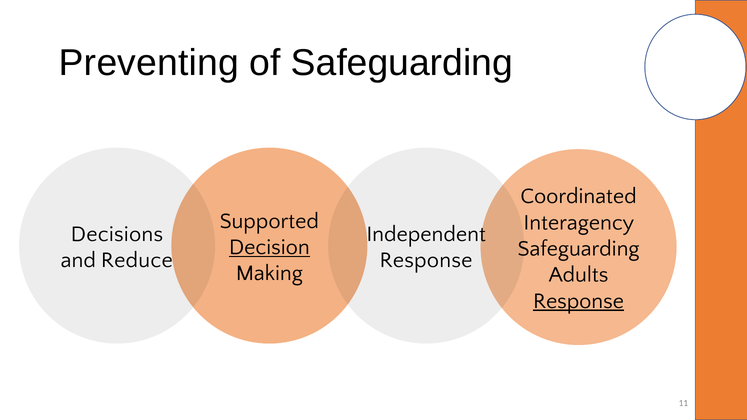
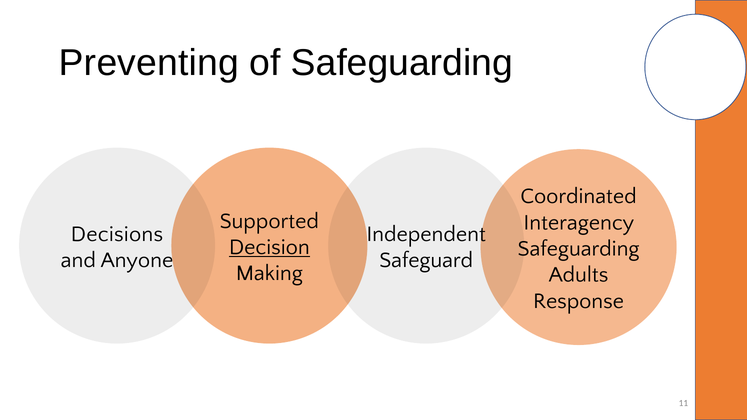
Reduce: Reduce -> Anyone (137, 260)
Response: Response -> Safeguard (426, 260)
Response underline: present -> none (579, 301)
